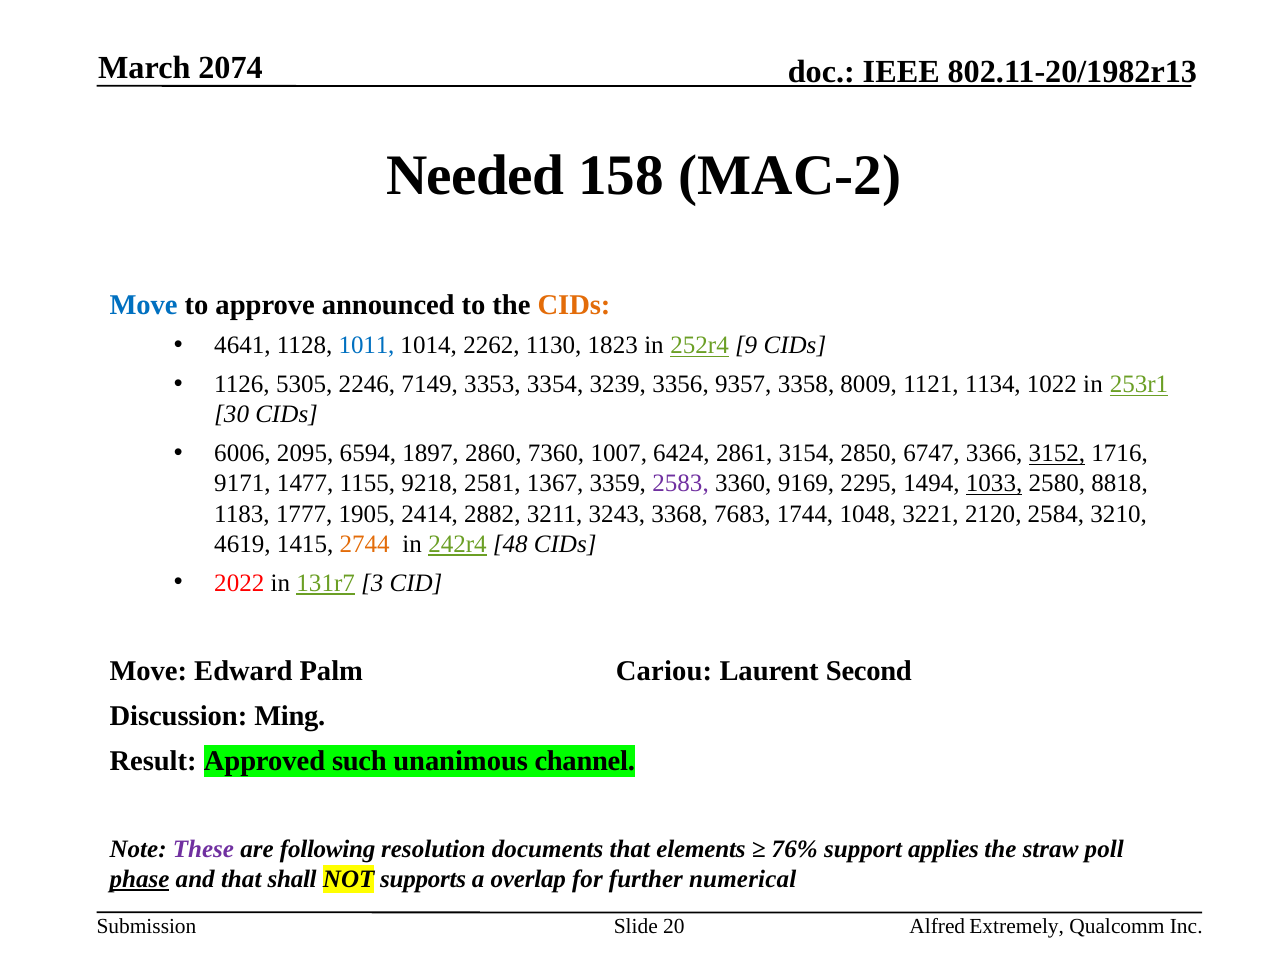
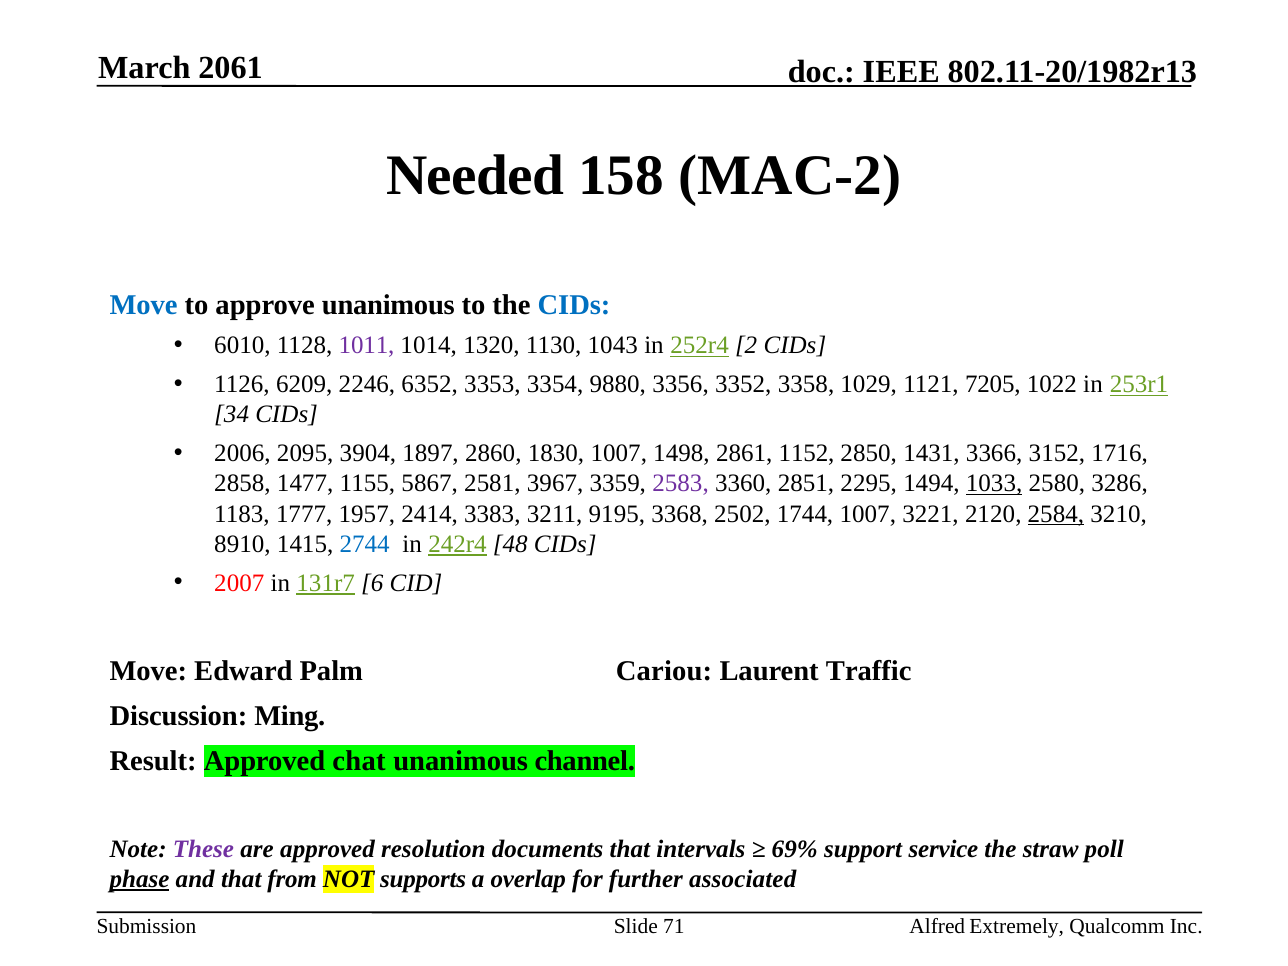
2074: 2074 -> 2061 (231, 68)
approve announced: announced -> unanimous (388, 305)
CIDs colour: orange -> blue (574, 305)
4641: 4641 -> 6010 (242, 346)
1011 colour: blue -> purple (367, 346)
2262: 2262 -> 1320 (491, 346)
1823: 1823 -> 1043 (613, 346)
9: 9 -> 2 (746, 346)
5305: 5305 -> 6209 (304, 385)
7149: 7149 -> 6352 (430, 385)
3239: 3239 -> 9880 (618, 385)
9357: 9357 -> 3352 (743, 385)
8009: 8009 -> 1029 (869, 385)
1134: 1134 -> 7205 (993, 385)
30: 30 -> 34 (232, 415)
6006: 6006 -> 2006 (242, 454)
6594: 6594 -> 3904 (368, 454)
7360: 7360 -> 1830 (556, 454)
6424: 6424 -> 1498 (681, 454)
3154: 3154 -> 1152 (807, 454)
6747: 6747 -> 1431 (931, 454)
3152 underline: present -> none (1057, 454)
9171: 9171 -> 2858 (242, 484)
9218: 9218 -> 5867 (430, 484)
1367: 1367 -> 3967 (555, 484)
9169: 9169 -> 2851 (806, 484)
8818: 8818 -> 3286 (1120, 484)
1905: 1905 -> 1957 (367, 514)
2882: 2882 -> 3383 (492, 514)
3243: 3243 -> 9195 (617, 514)
7683: 7683 -> 2502 (742, 514)
1744 1048: 1048 -> 1007 (868, 514)
2584 underline: none -> present (1056, 514)
4619: 4619 -> 8910 (242, 544)
2744 colour: orange -> blue (365, 544)
2022: 2022 -> 2007 (239, 583)
3: 3 -> 6 (372, 583)
Second: Second -> Traffic (869, 671)
such: such -> chat (359, 761)
are following: following -> approved (328, 849)
elements: elements -> intervals (701, 849)
76%: 76% -> 69% (795, 849)
applies: applies -> service (943, 849)
shall: shall -> from (292, 879)
numerical: numerical -> associated (743, 879)
20: 20 -> 71 (674, 926)
